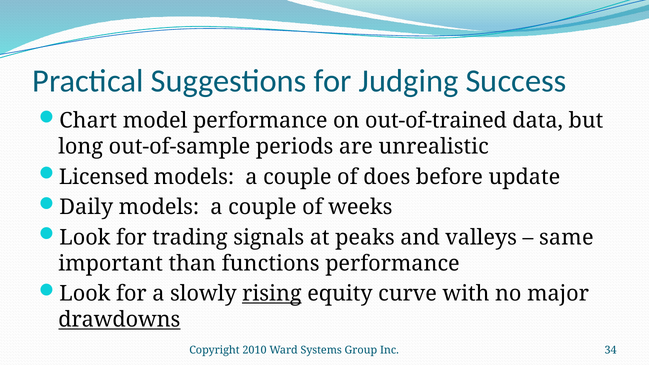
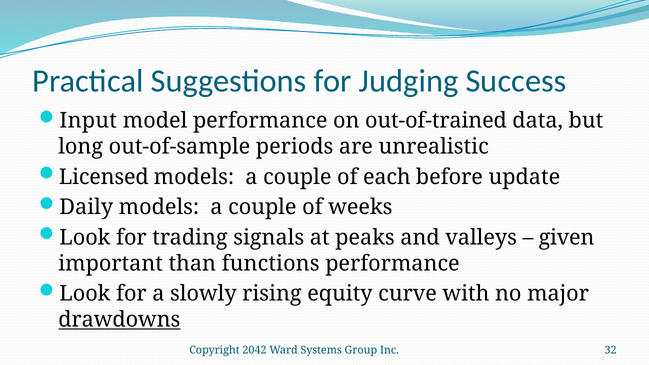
Chart: Chart -> Input (88, 121)
does: does -> each (387, 177)
same: same -> given (567, 238)
rising underline: present -> none (272, 294)
2010: 2010 -> 2042 (255, 350)
34: 34 -> 32 (611, 350)
